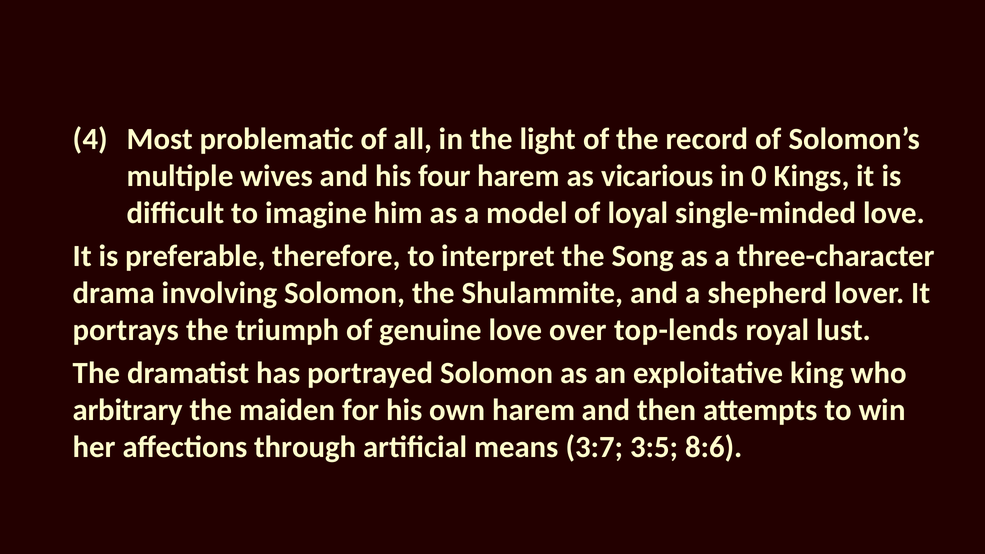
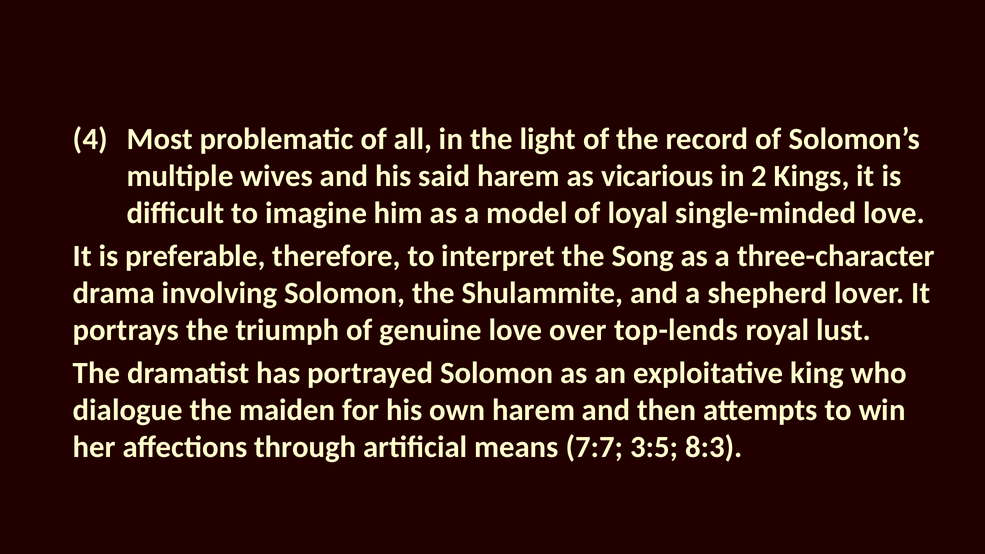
four: four -> said (444, 176)
0: 0 -> 2 (759, 176)
arbitrary: arbitrary -> dialogue (128, 410)
3:7: 3:7 -> 7:7 (594, 447)
8:6: 8:6 -> 8:3 (714, 447)
